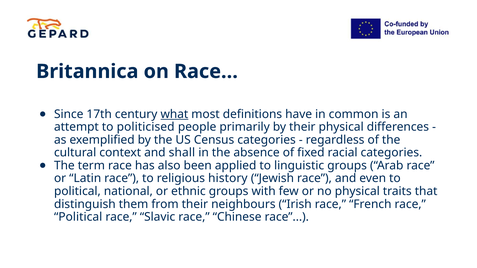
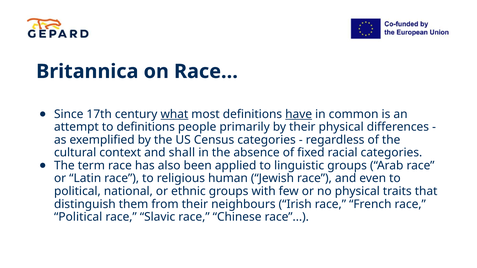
have underline: none -> present (299, 114)
to politicised: politicised -> definitions (146, 127)
history: history -> human (228, 179)
